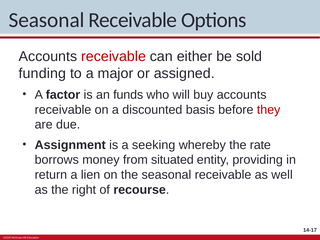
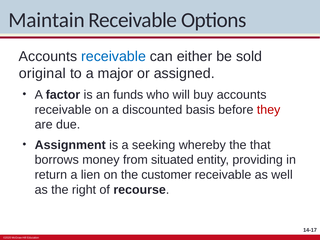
Seasonal: Seasonal -> Maintain (47, 20)
receivable colour: red -> blue (114, 56)
funding: funding -> original (42, 74)
rate: rate -> that (260, 145)
the seasonal: seasonal -> customer (166, 175)
